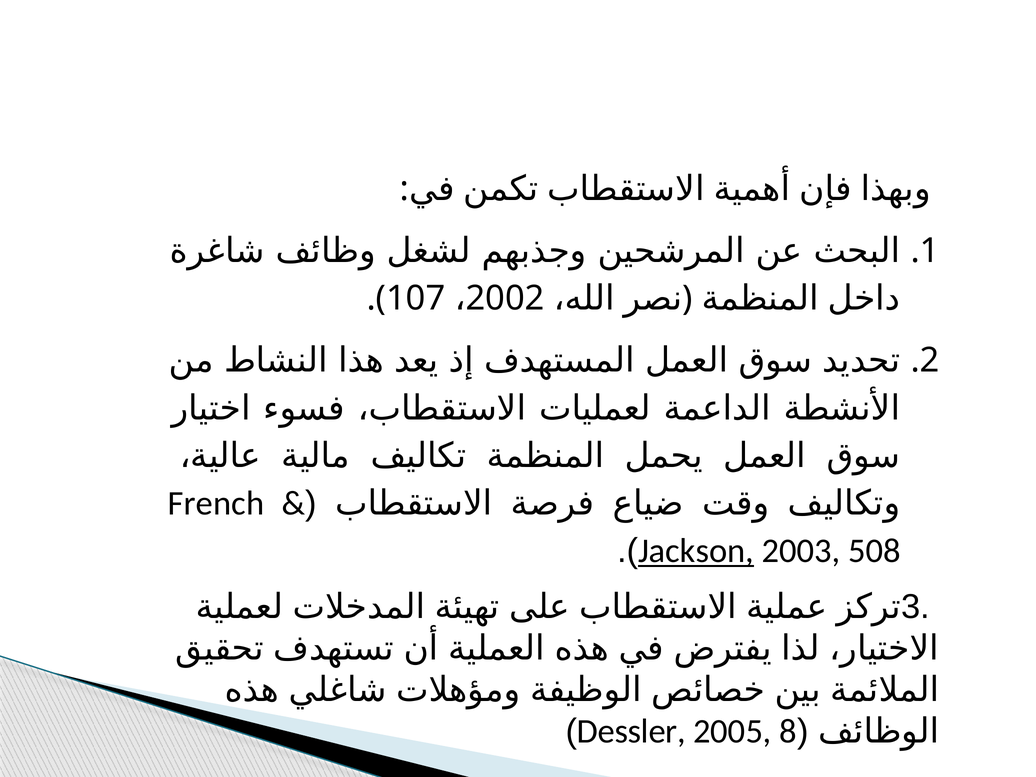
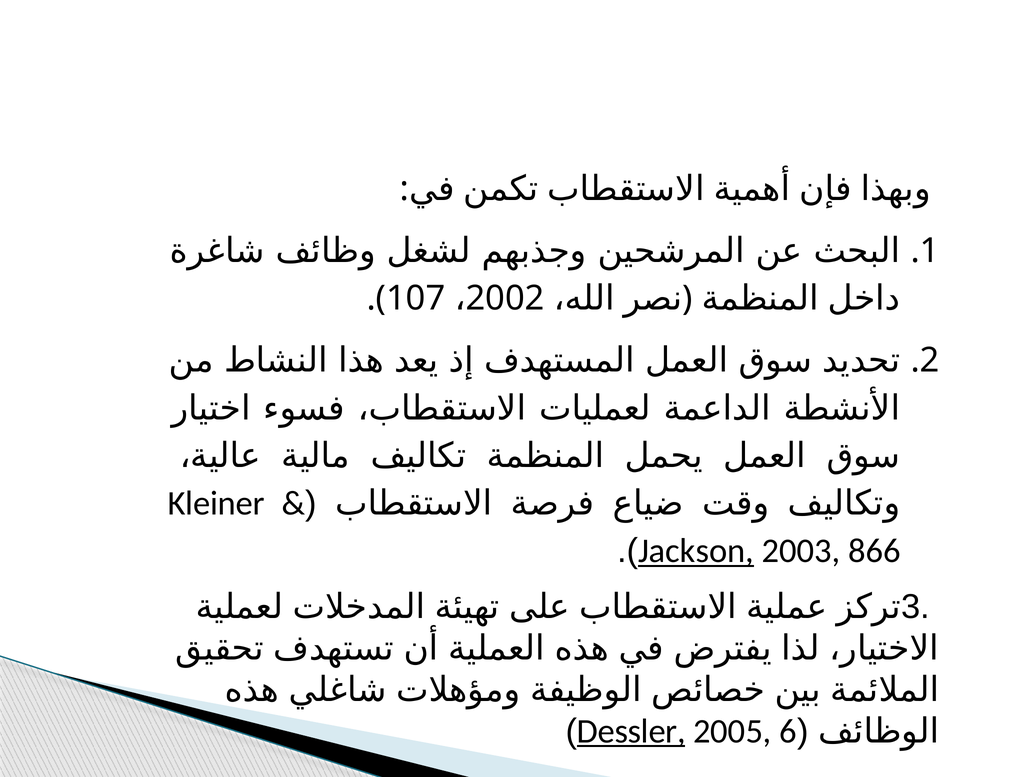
French: French -> Kleiner (216, 503)
508: 508 -> 866 (874, 551)
Dessler underline: none -> present (631, 731)
8: 8 -> 6 (788, 731)
